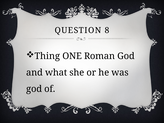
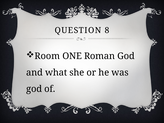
Thing: Thing -> Room (47, 56)
